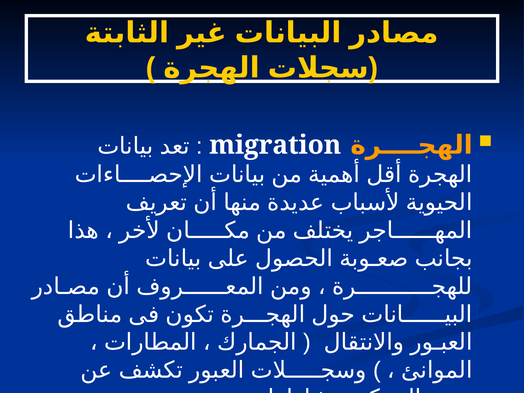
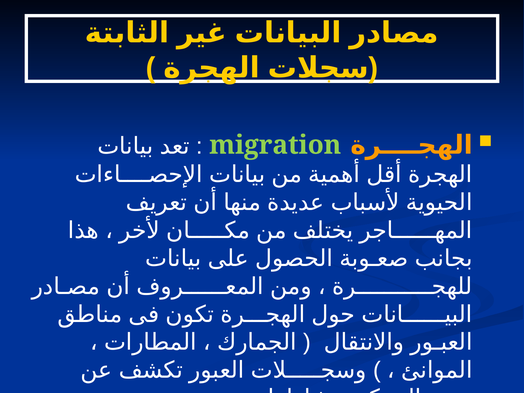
migration colour: white -> light green (275, 145)
